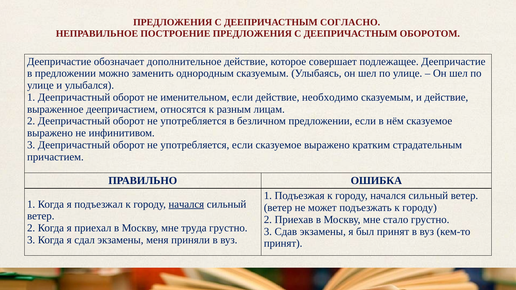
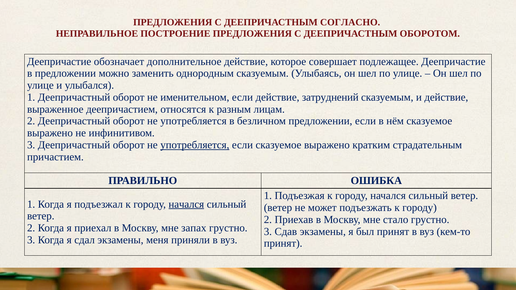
необходимо: необходимо -> затруднений (330, 97)
употребляется underline: none -> present (195, 145)
труда: труда -> запах (194, 228)
